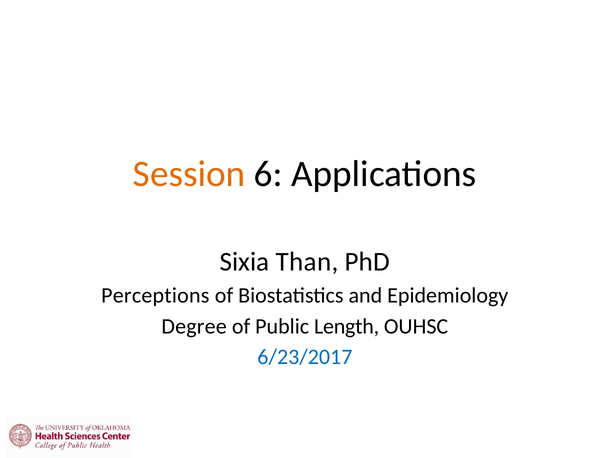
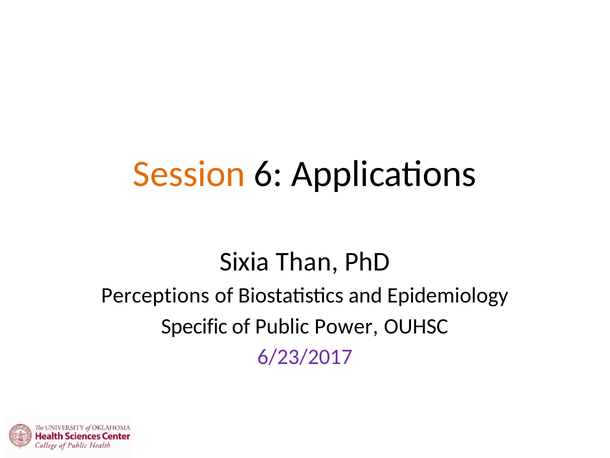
Degree: Degree -> Specific (194, 326)
Length: Length -> Power (346, 326)
6/23/2017 colour: blue -> purple (305, 357)
